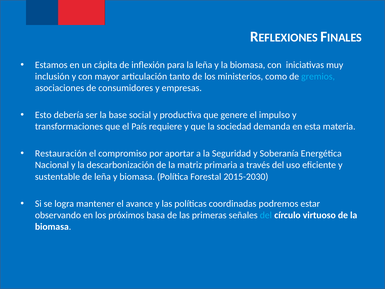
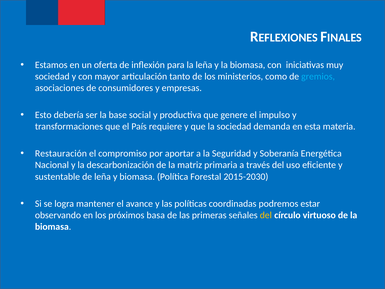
cápita: cápita -> oferta (106, 65)
inclusión: inclusión -> sociedad (52, 76)
del colour: light blue -> yellow (266, 215)
